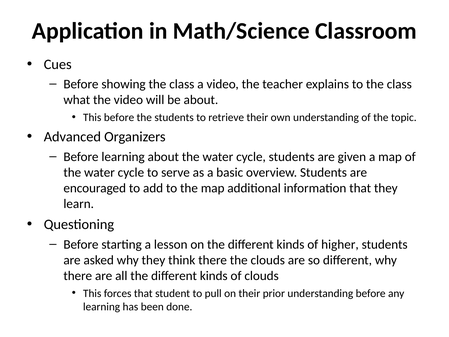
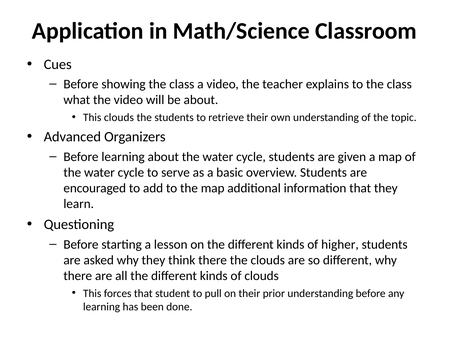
This before: before -> clouds (119, 117)
